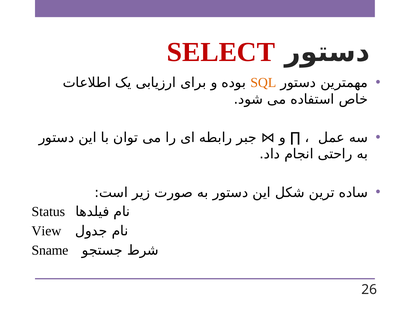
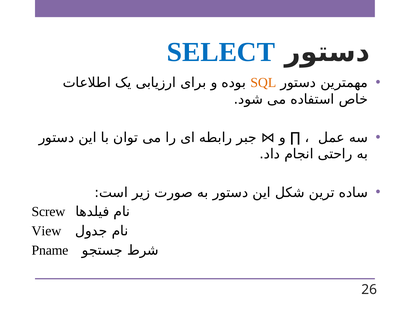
SELECT colour: red -> blue (221, 52)
Status: Status -> Screw (48, 212)
Sname: Sname -> Pname (50, 250)
